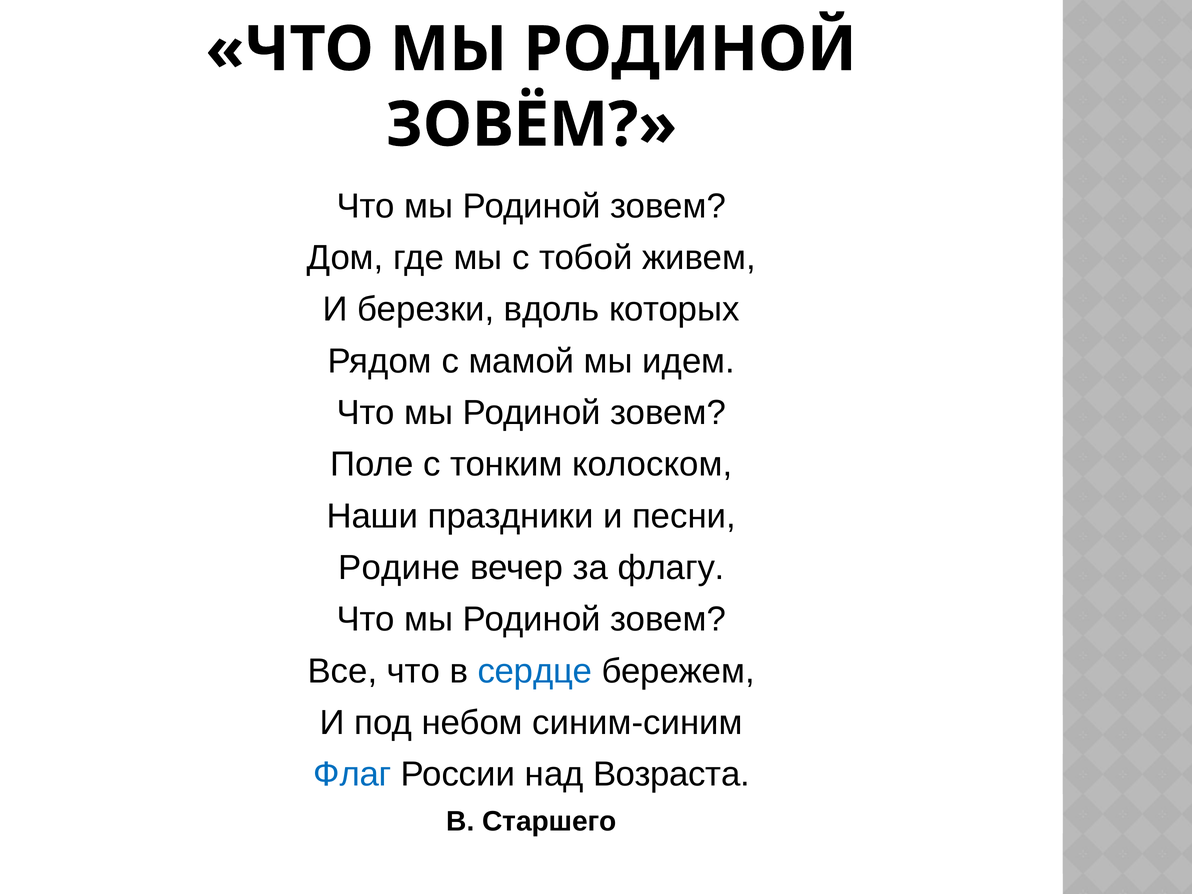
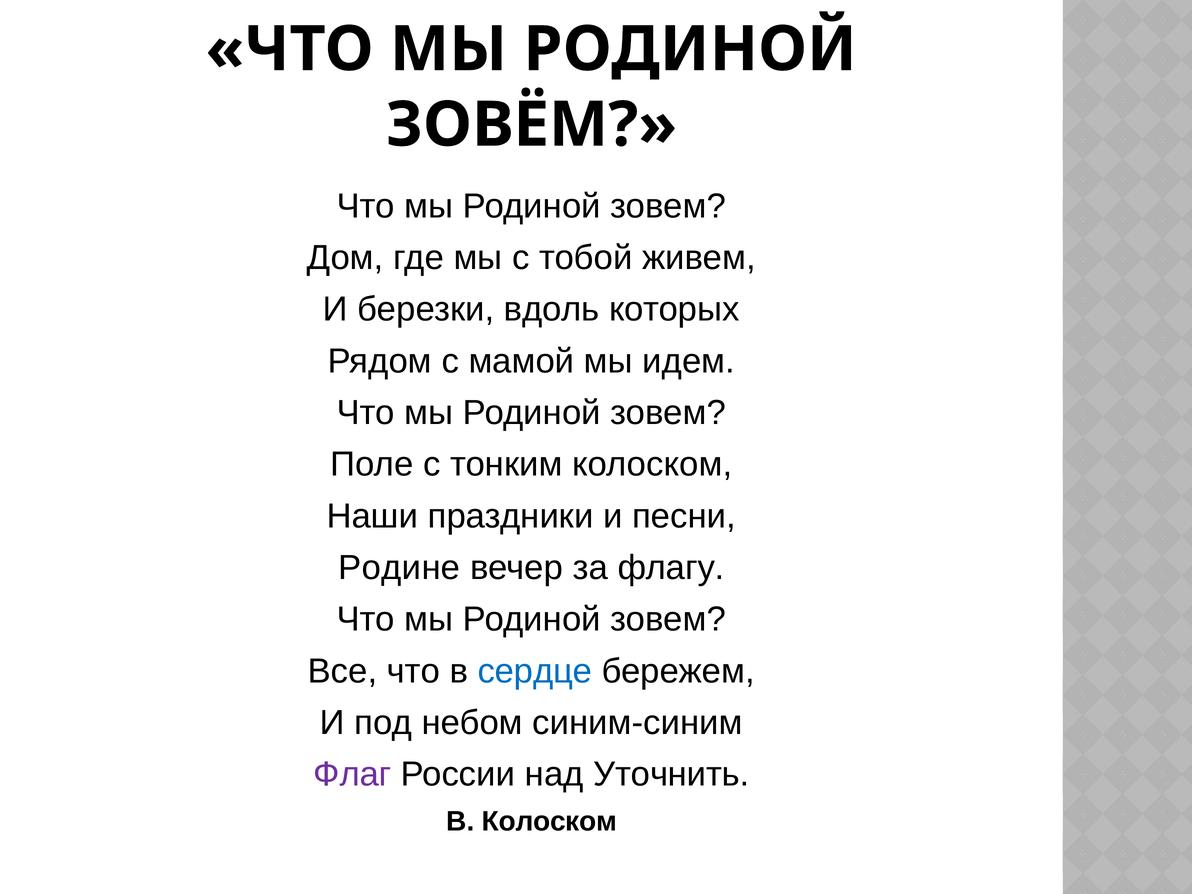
Флаг colour: blue -> purple (352, 774)
Возраста: Возраста -> Уточнить (671, 774)
В Старшего: Старшего -> Колоском (549, 822)
